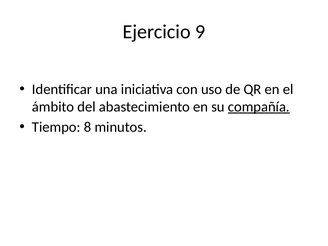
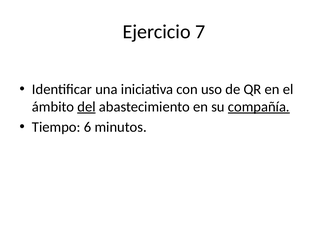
9: 9 -> 7 (200, 32)
del underline: none -> present (86, 107)
8: 8 -> 6 (88, 127)
